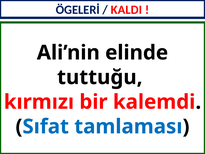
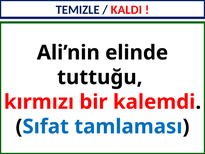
ÖGELERİ: ÖGELERİ -> TEMIZLE (78, 10)
